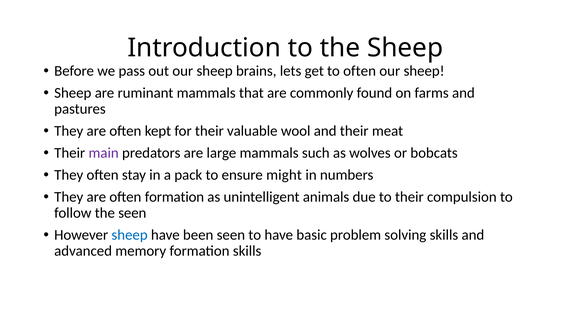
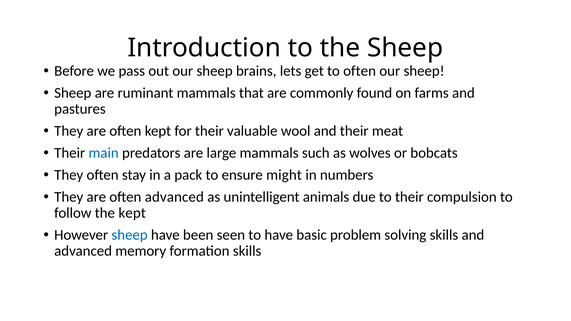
main colour: purple -> blue (104, 153)
often formation: formation -> advanced (174, 197)
the seen: seen -> kept (132, 213)
